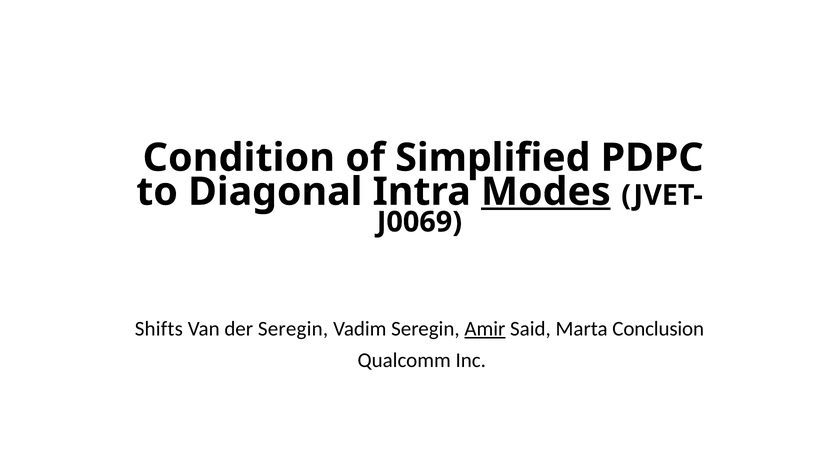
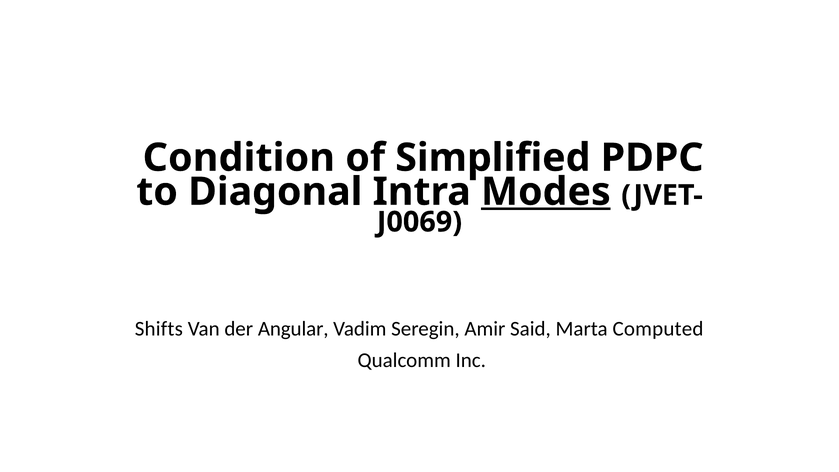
der Seregin: Seregin -> Angular (293, 329)
Amir underline: present -> none (485, 329)
Conclusion: Conclusion -> Computed (658, 329)
